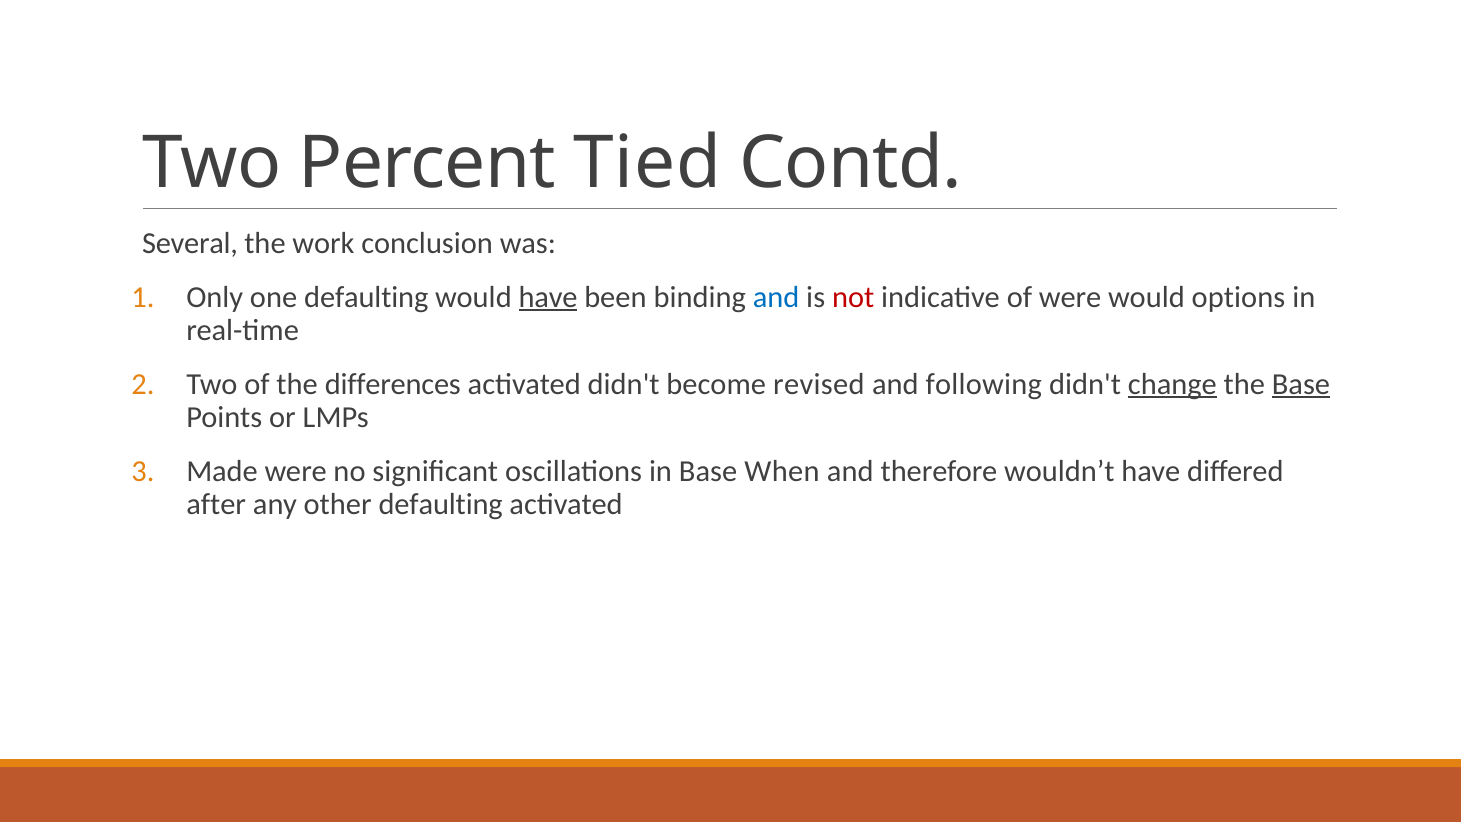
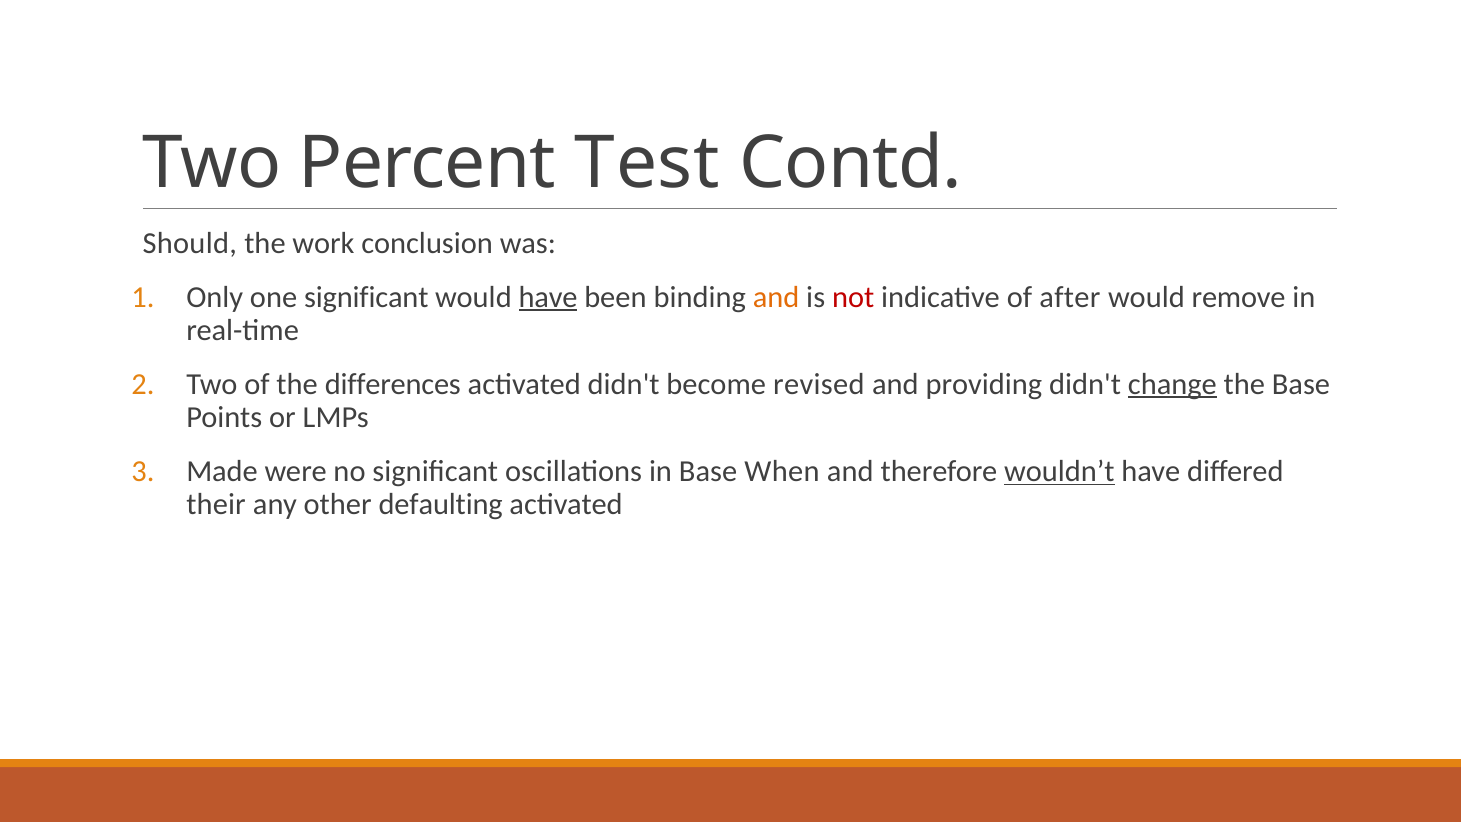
Tied: Tied -> Test (647, 164)
Several: Several -> Should (190, 243)
one defaulting: defaulting -> significant (366, 297)
and colour: blue -> orange (776, 297)
of were: were -> after (1070, 297)
options: options -> remove (1239, 297)
following: following -> providing (984, 384)
Base underline: present -> none (1301, 384)
wouldn’t underline: none -> present (1059, 471)
after: after -> their (216, 504)
